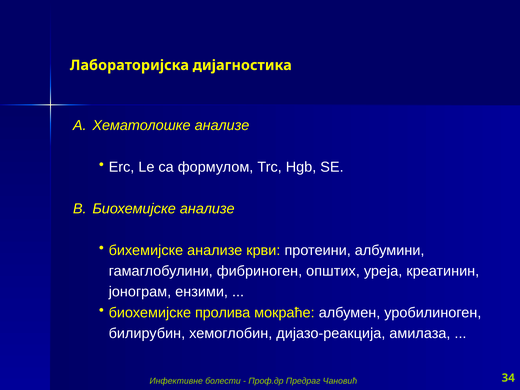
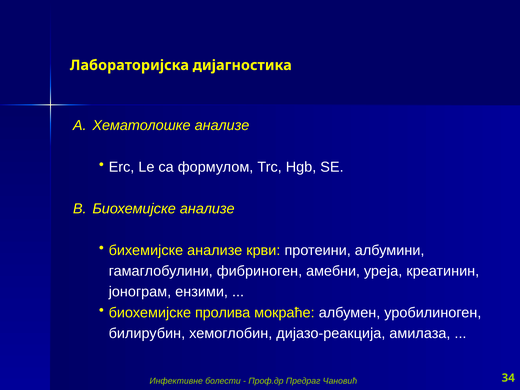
општих: општих -> амебни (333, 271)
